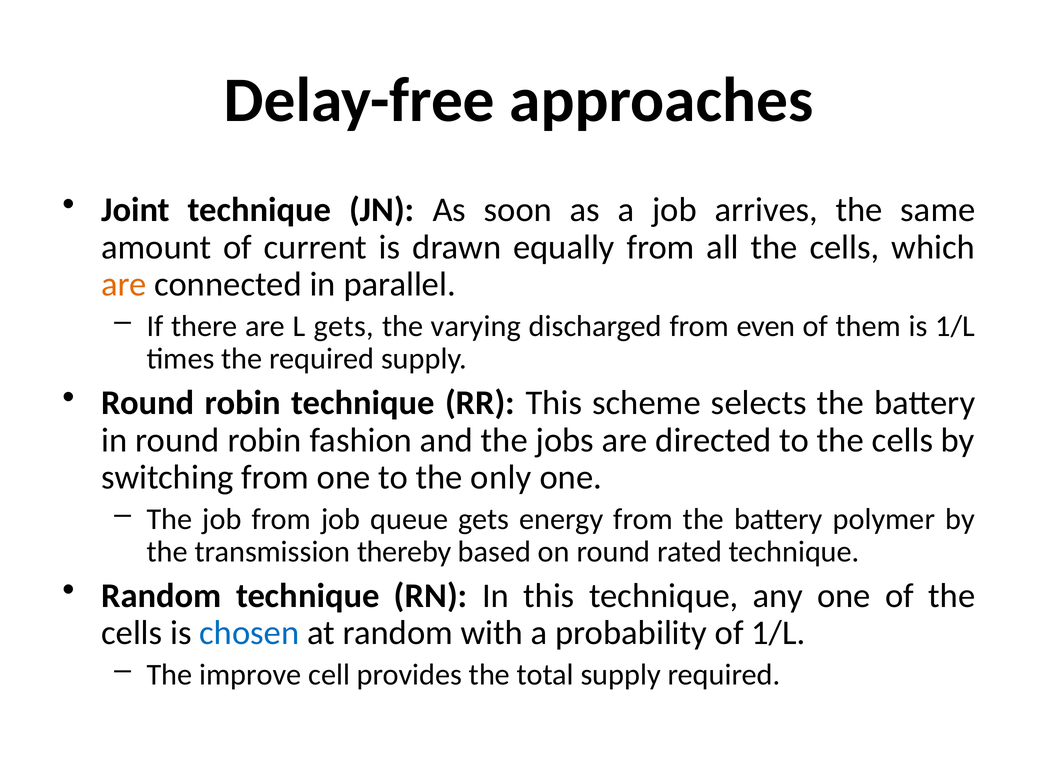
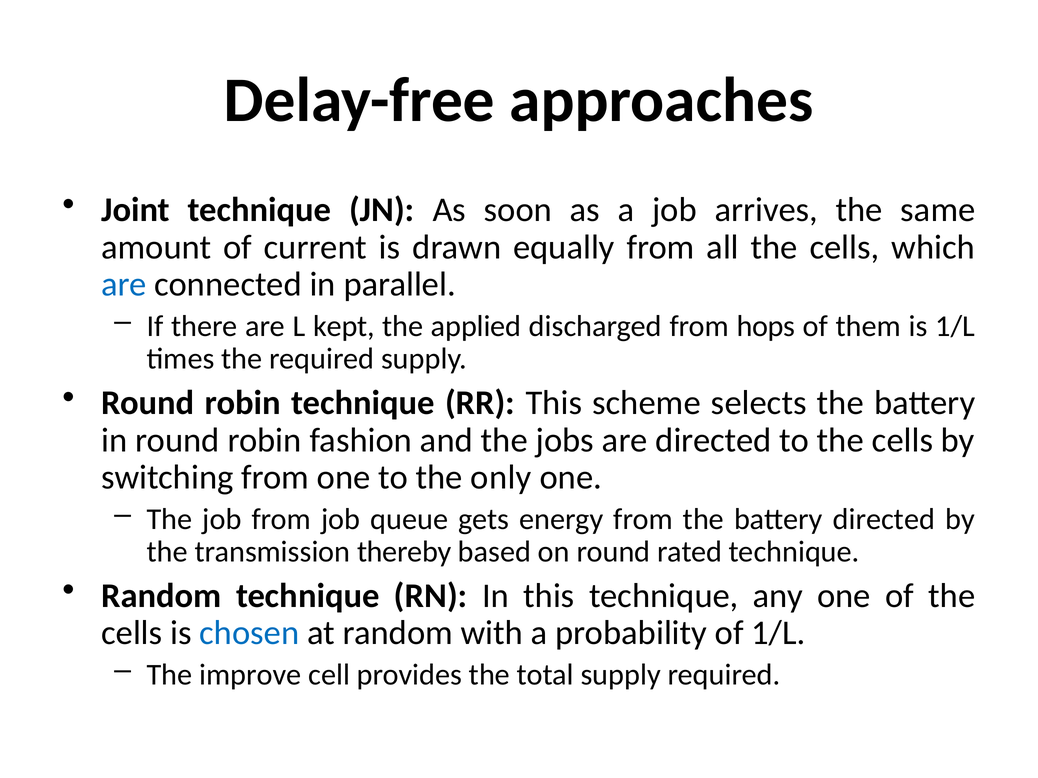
are colour: orange -> blue (124, 285)
L gets: gets -> kept (344, 326)
varying: varying -> applied (476, 326)
even: even -> hops (766, 326)
battery polymer: polymer -> directed (884, 519)
